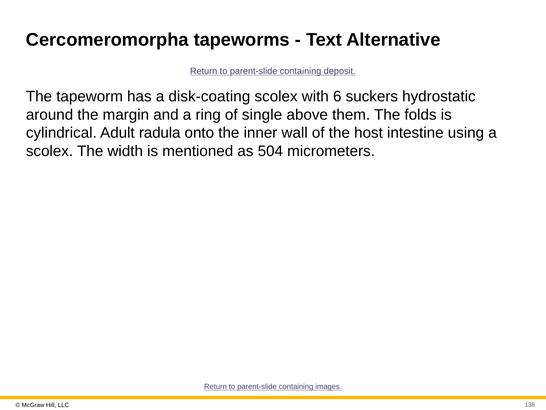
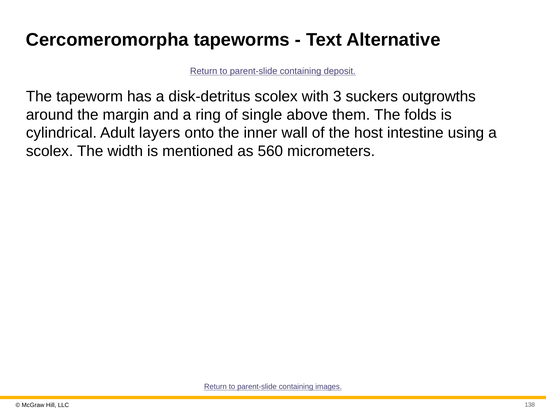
disk-coating: disk-coating -> disk-detritus (209, 96)
6: 6 -> 3 (337, 96)
hydrostatic: hydrostatic -> outgrowths (439, 96)
radula: radula -> layers (160, 133)
504: 504 -> 560 (270, 151)
